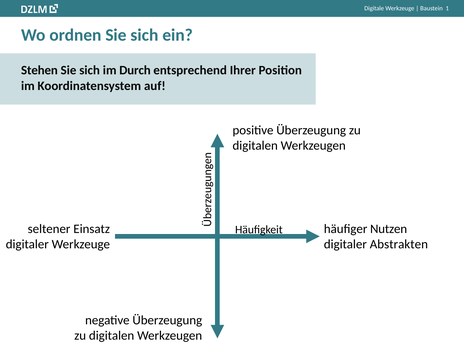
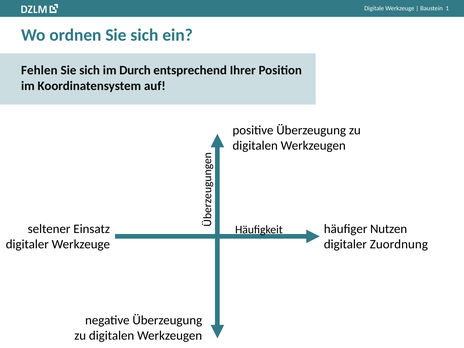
Stehen: Stehen -> Fehlen (39, 70)
Abstrakten: Abstrakten -> Zuordnung (399, 244)
